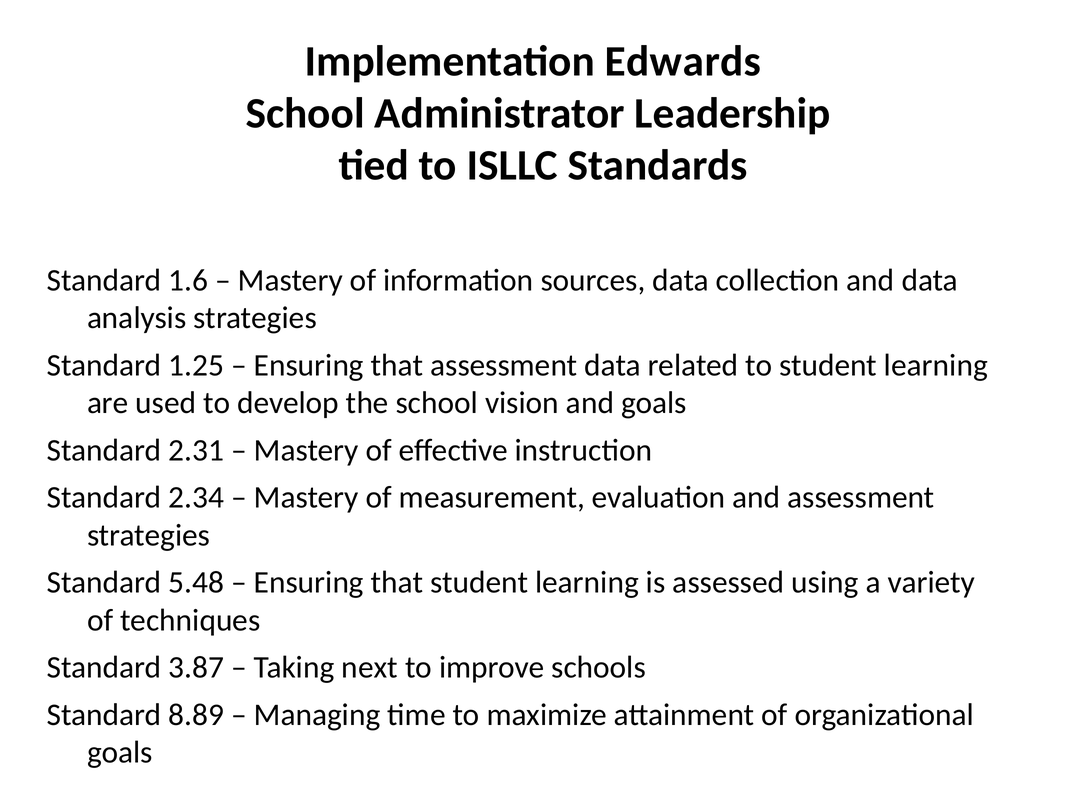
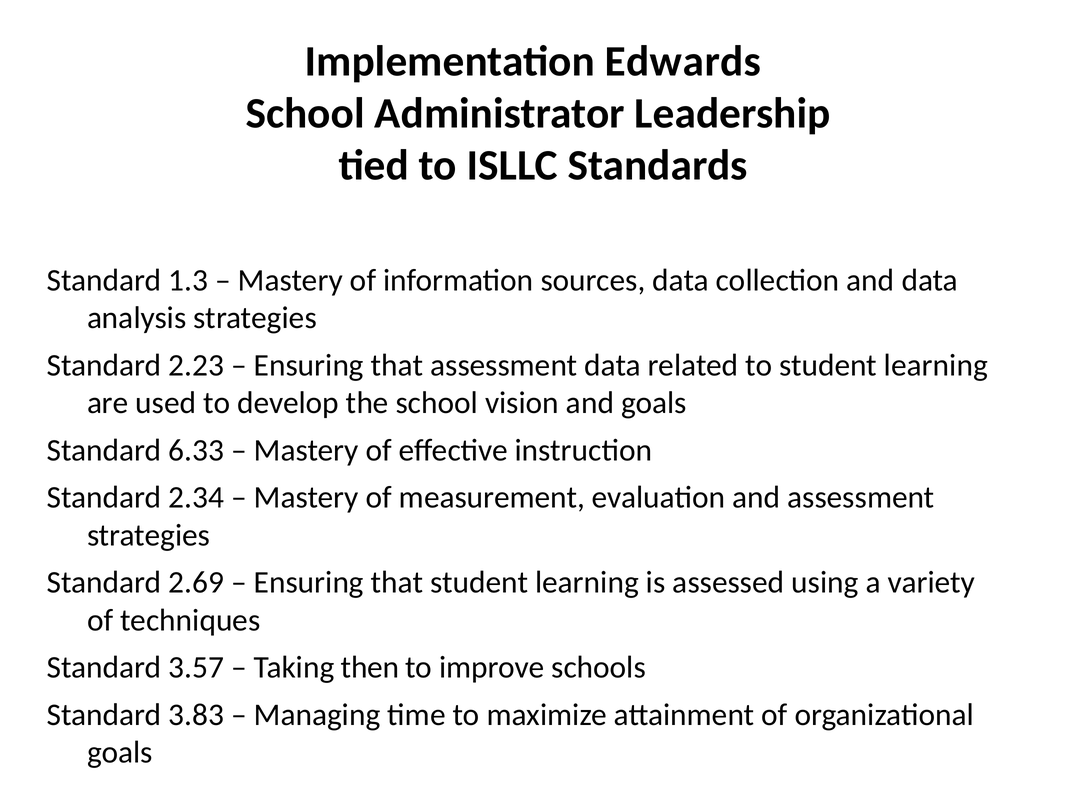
1.6: 1.6 -> 1.3 (188, 280)
1.25: 1.25 -> 2.23 (196, 365)
2.31: 2.31 -> 6.33 (196, 450)
5.48: 5.48 -> 2.69 (196, 582)
3.87: 3.87 -> 3.57 (196, 667)
next: next -> then (370, 667)
8.89: 8.89 -> 3.83 (196, 715)
